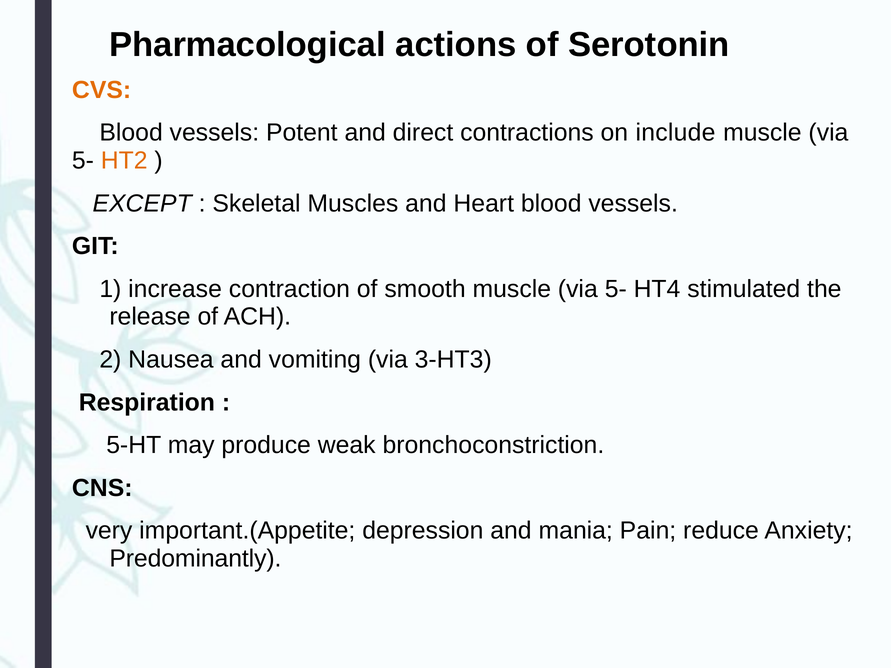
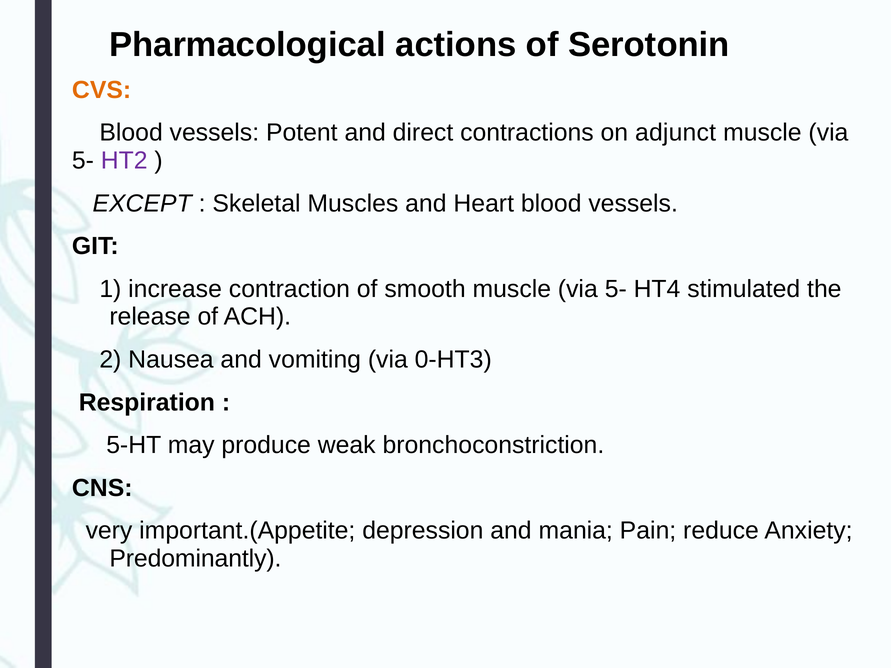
include: include -> adjunct (676, 133)
HT2 colour: orange -> purple (124, 161)
3-HT3: 3-HT3 -> 0-HT3 (453, 360)
